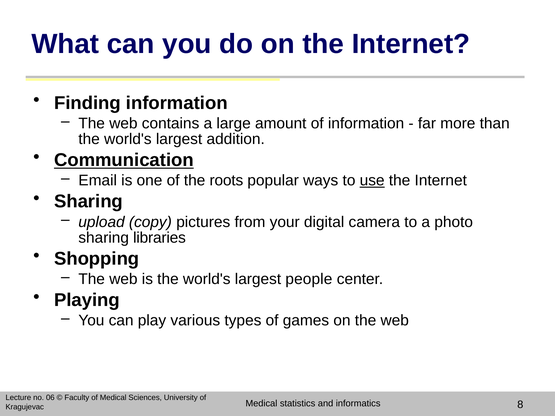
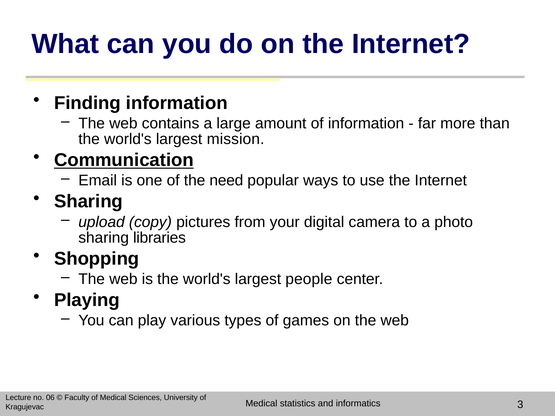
addition: addition -> mission (236, 139)
roots: roots -> need (226, 181)
use underline: present -> none (372, 181)
8: 8 -> 3 (520, 405)
